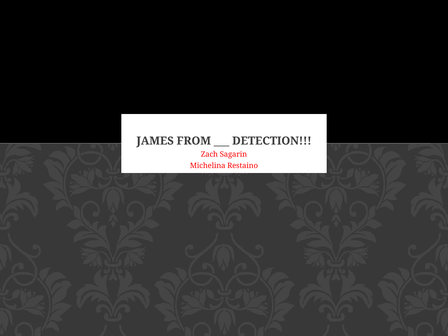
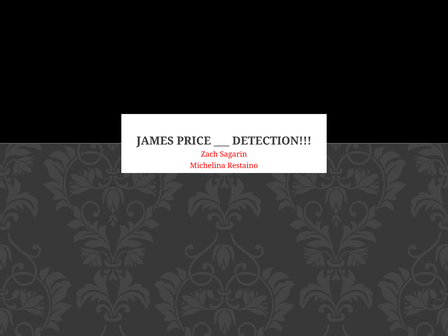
FROM: FROM -> PRICE (194, 141)
